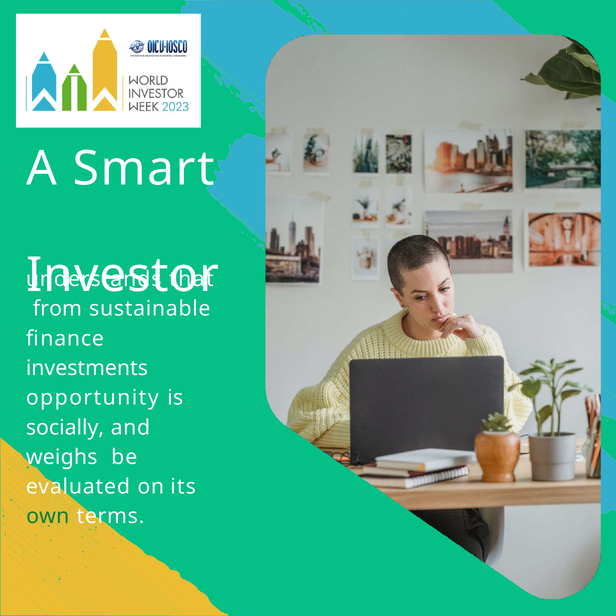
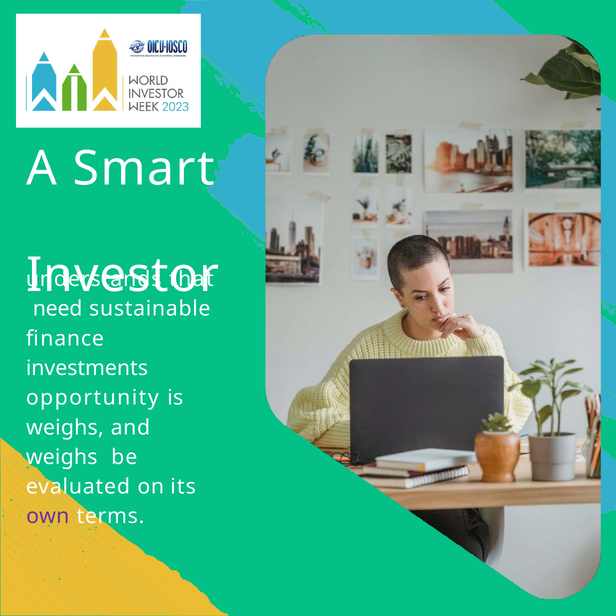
from: from -> need (58, 309)
socially: socially -> weighs (65, 427)
own colour: green -> purple (48, 516)
